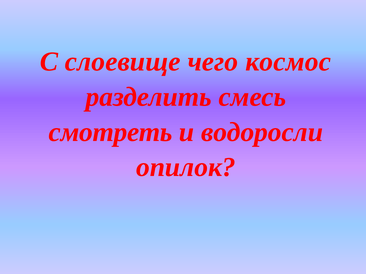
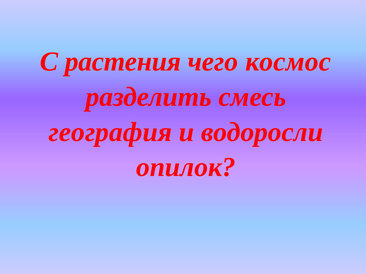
слоевище: слоевище -> растения (123, 62)
смотреть: смотреть -> география (110, 132)
